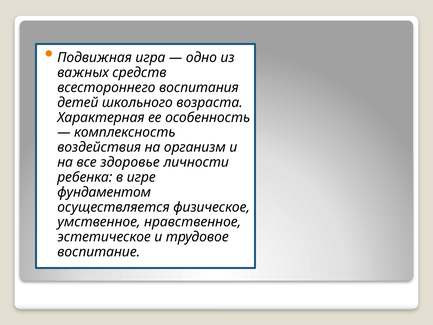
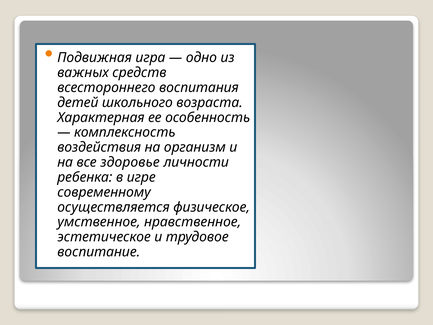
фундаментом: фундаментом -> современному (104, 192)
